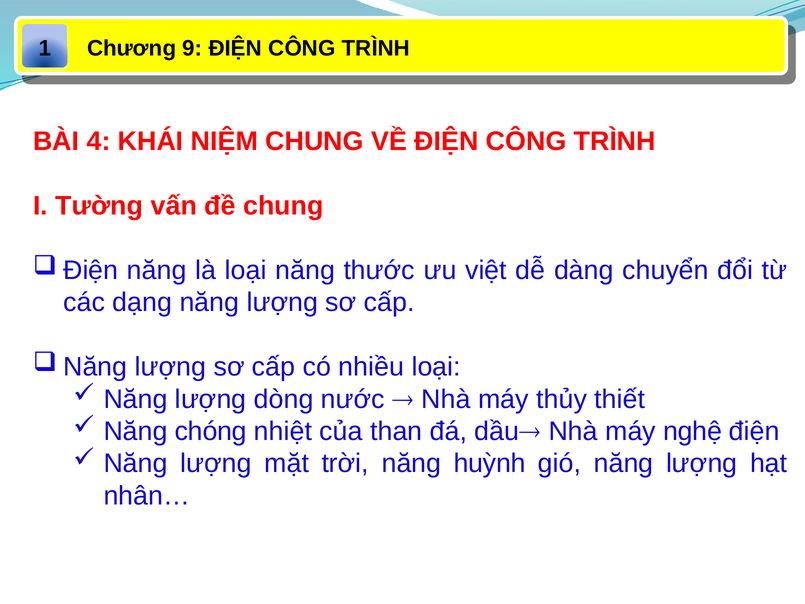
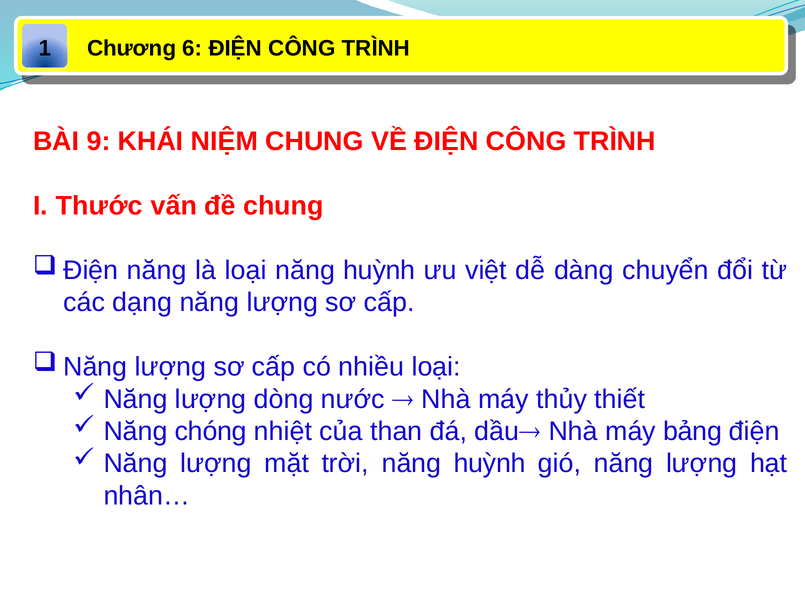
9: 9 -> 6 (192, 48)
4: 4 -> 9 (99, 141)
Tường: Tường -> Thước (99, 206)
loại năng thước: thước -> huỳnh (379, 270)
nghệ: nghệ -> bảng (693, 431)
